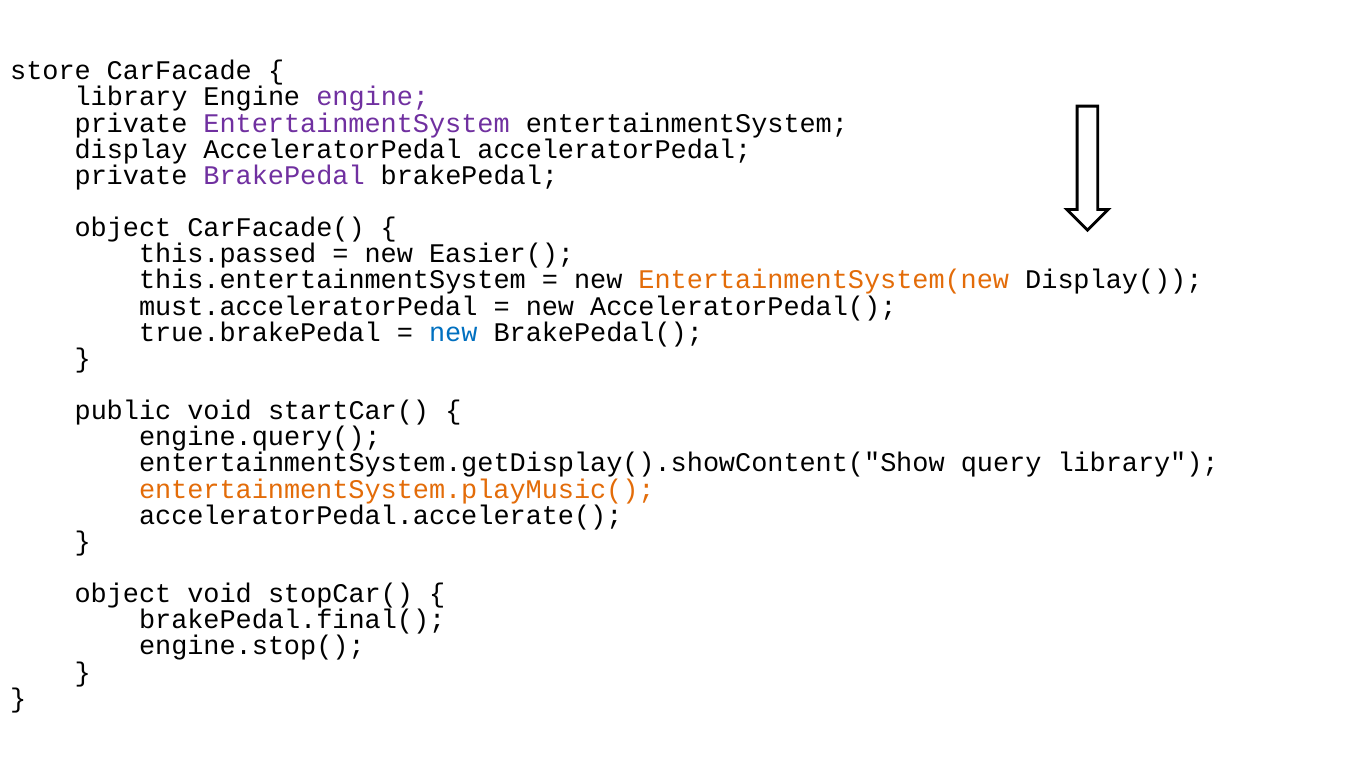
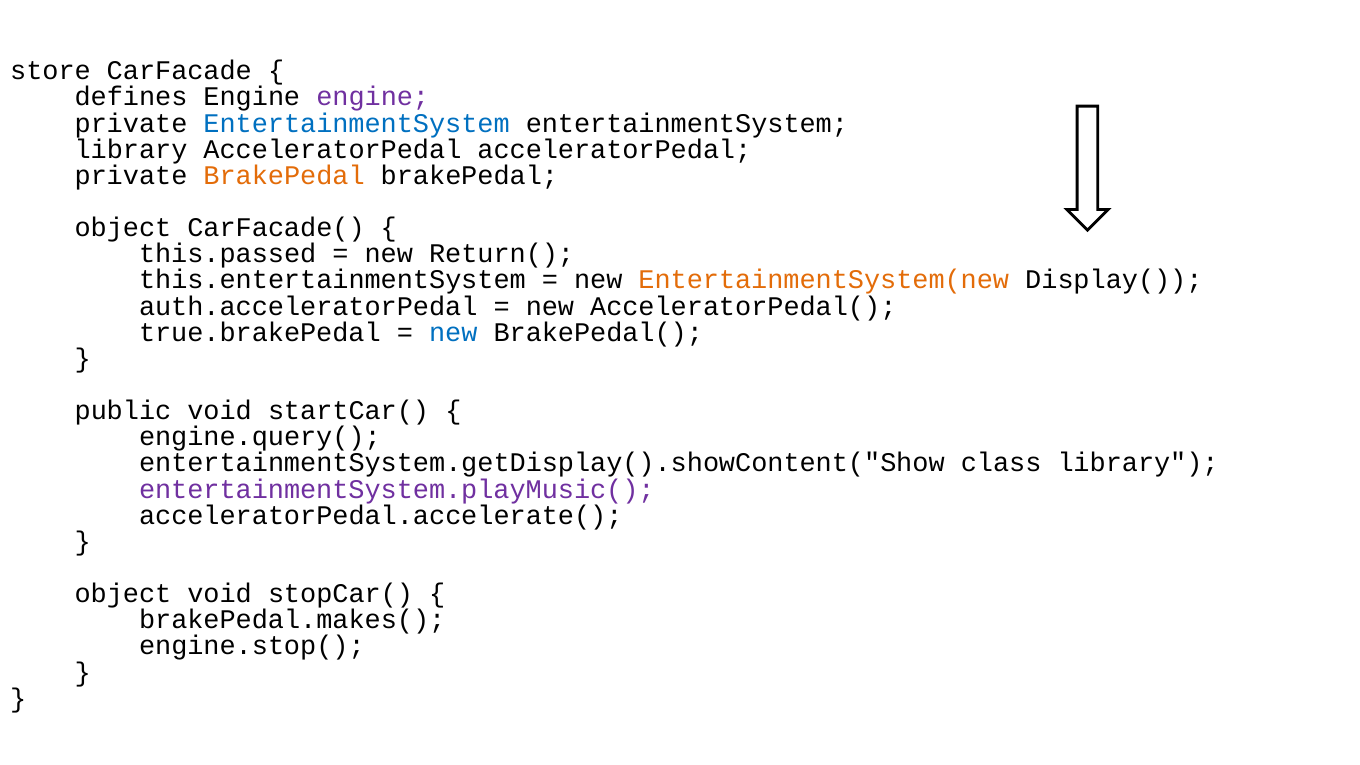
library: library -> defines (131, 97)
EntertainmentSystem colour: purple -> blue (357, 123)
display: display -> library (131, 149)
BrakePedal colour: purple -> orange (284, 175)
Easier(: Easier( -> Return( (502, 254)
must.acceleratorPedal: must.acceleratorPedal -> auth.acceleratorPedal (308, 306)
query: query -> class (1001, 463)
entertainmentSystem.playMusic( colour: orange -> purple (397, 489)
brakePedal.final(: brakePedal.final( -> brakePedal.makes( (292, 620)
